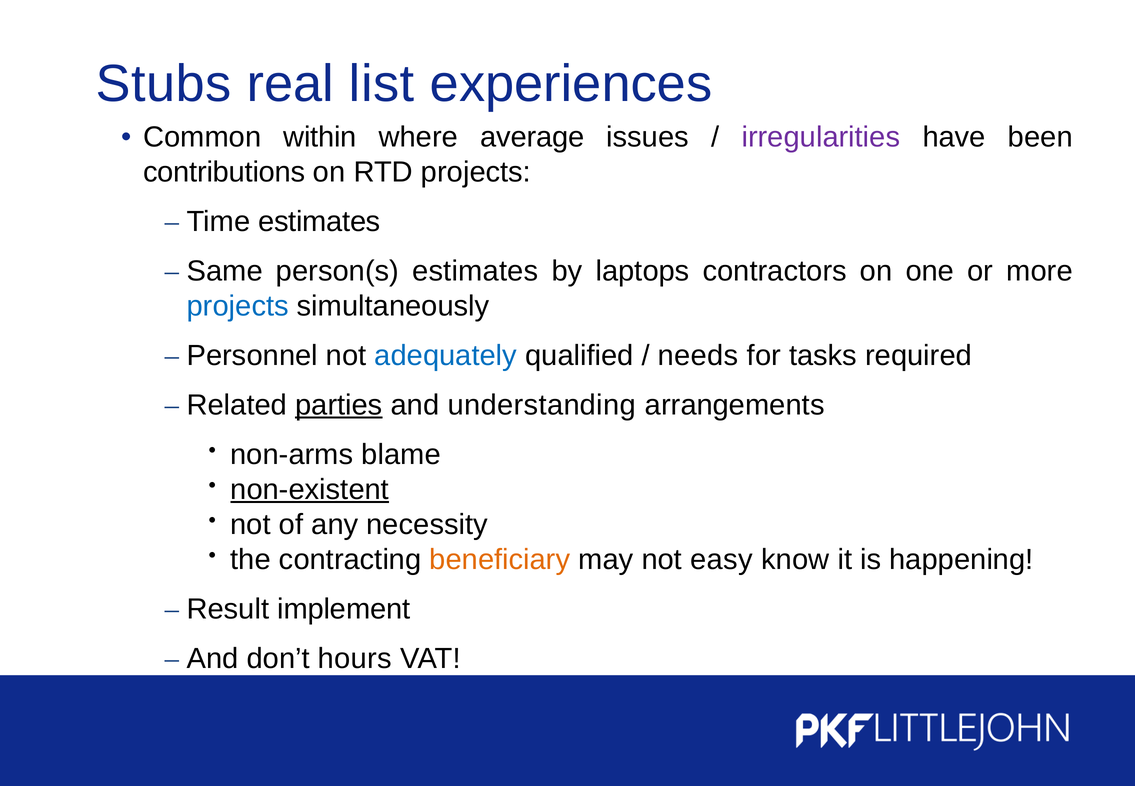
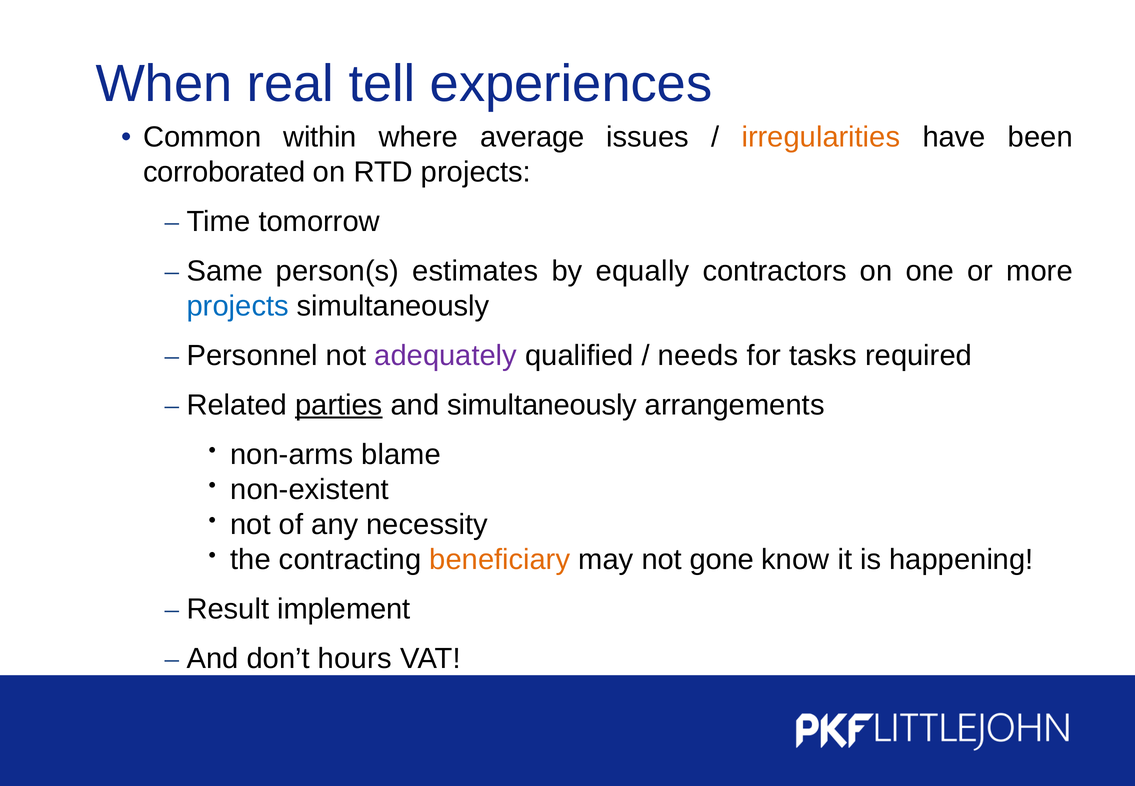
Stubs: Stubs -> When (164, 84)
list: list -> tell (382, 84)
irregularities colour: purple -> orange (821, 137)
contributions: contributions -> corroborated (224, 172)
Time estimates: estimates -> tomorrow (319, 222)
laptops: laptops -> equally (642, 271)
adequately colour: blue -> purple (446, 355)
and understanding: understanding -> simultaneously (542, 405)
non-existent underline: present -> none (310, 489)
easy: easy -> gone (722, 559)
